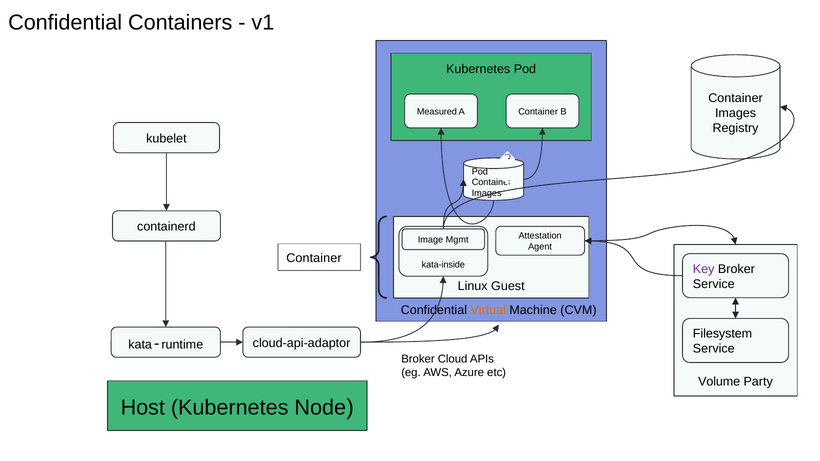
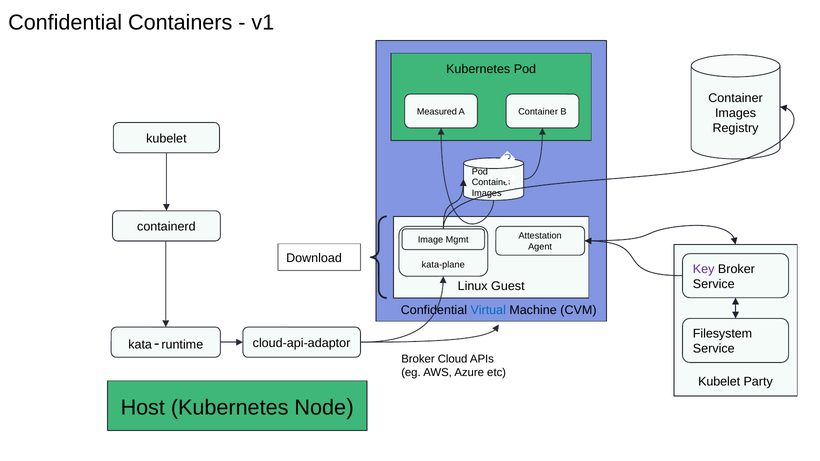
Container: Container -> Download (314, 258)
kata-inside: kata-inside -> kata-plane (443, 265)
Virtual colour: orange -> blue (488, 310)
Volume: Volume -> Kubelet (719, 382)
